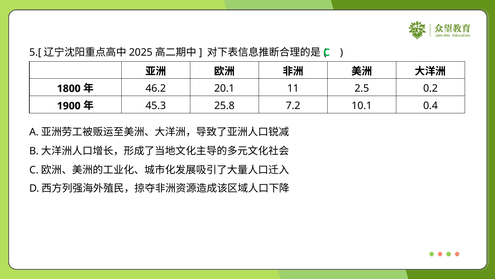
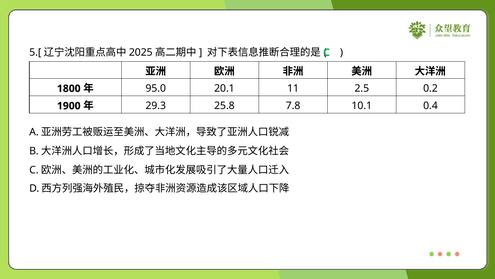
46.2: 46.2 -> 95.0 (156, 88)
45.3: 45.3 -> 29.3 (156, 106)
7.2: 7.2 -> 7.8 (293, 106)
